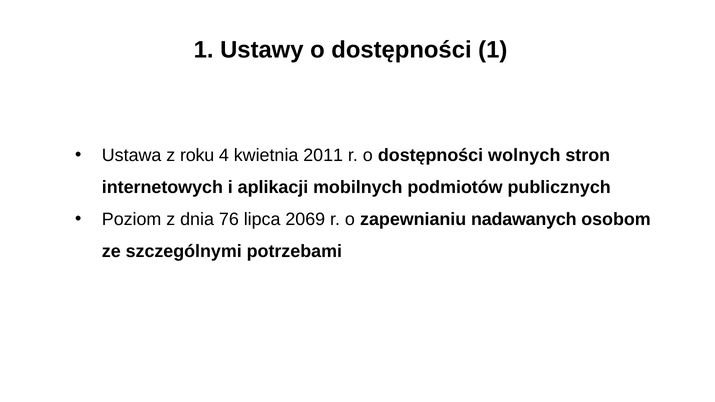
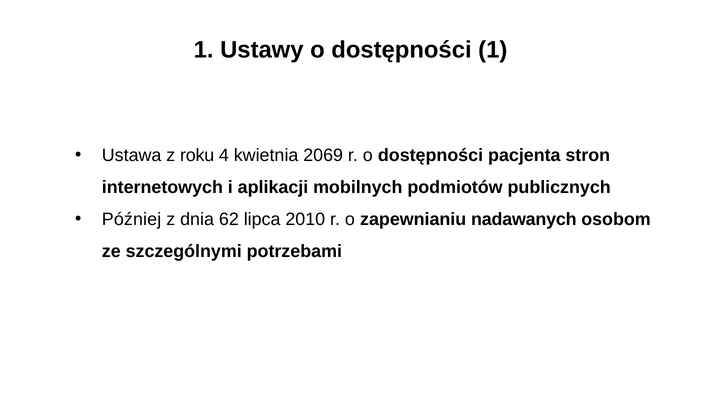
2011: 2011 -> 2069 (323, 155)
wolnych: wolnych -> pacjenta (524, 155)
Poziom: Poziom -> Później (132, 220)
76: 76 -> 62 (229, 220)
2069: 2069 -> 2010 (305, 220)
